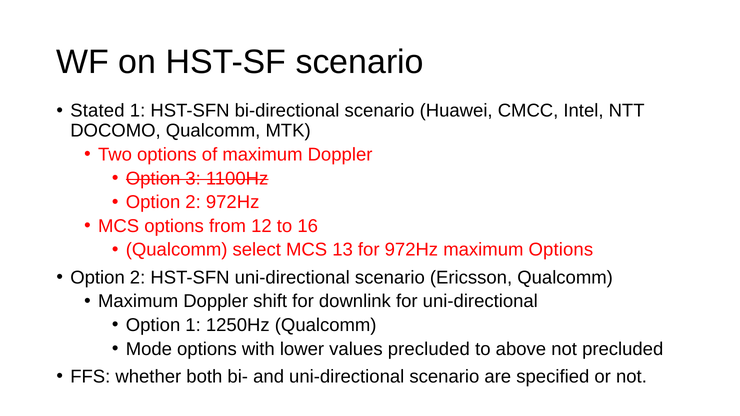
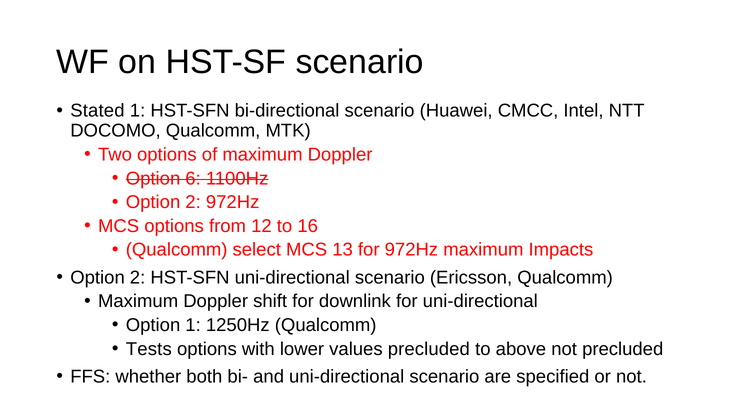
3: 3 -> 6 (193, 179)
maximum Options: Options -> Impacts (561, 250)
Mode: Mode -> Tests (149, 349)
